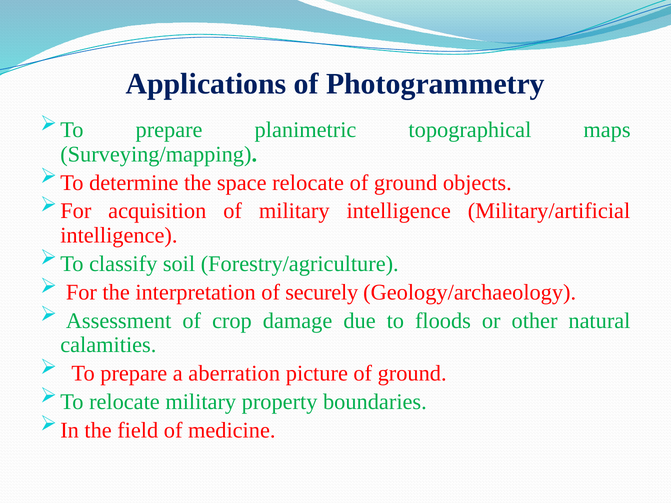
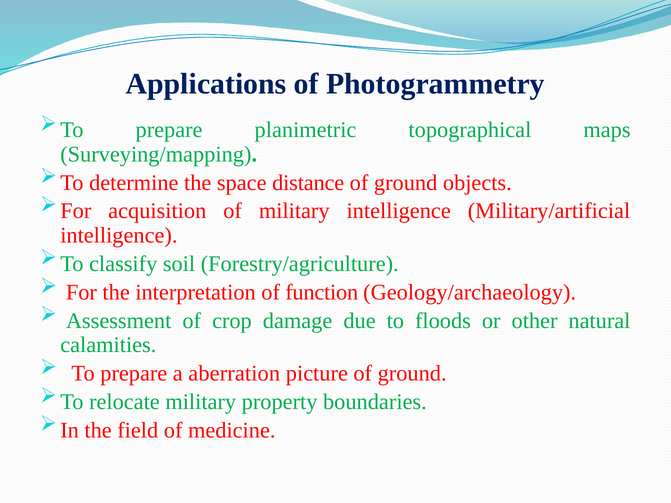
space relocate: relocate -> distance (308, 183)
securely: securely -> function (322, 292)
